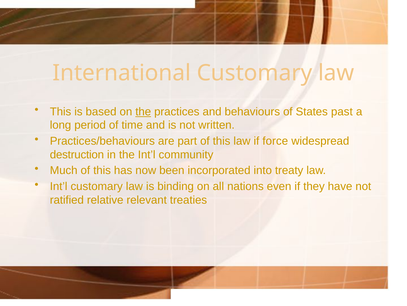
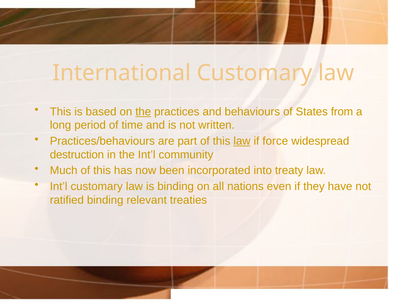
past: past -> from (342, 111)
law underline: none -> present (242, 141)
ratified relative: relative -> binding (105, 200)
